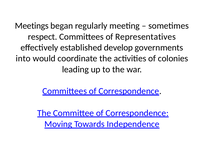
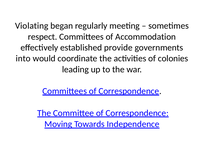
Meetings: Meetings -> Violating (32, 26)
Representatives: Representatives -> Accommodation (146, 37)
develop: develop -> provide (118, 48)
